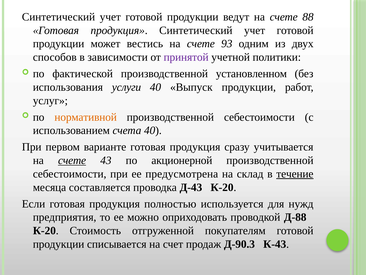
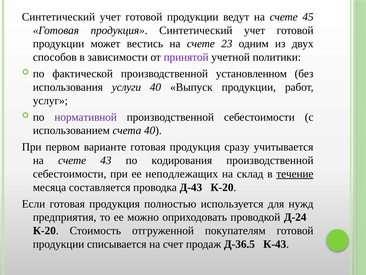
88: 88 -> 45 (308, 17)
93: 93 -> 23 (227, 44)
нормативной colour: orange -> purple (86, 117)
счете underline: present -> none (72, 160)
акционерной: акционерной -> кодирования (182, 160)
предусмотрена: предусмотрена -> неподлежащих (182, 174)
Д-88: Д-88 -> Д-24 (295, 217)
Д-90.3: Д-90.3 -> Д-36.5 (239, 244)
